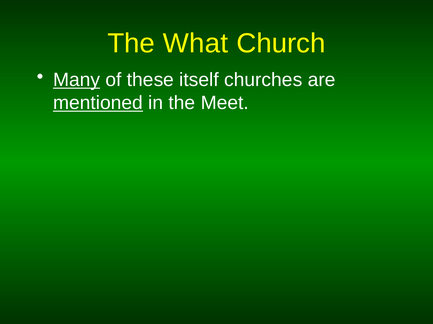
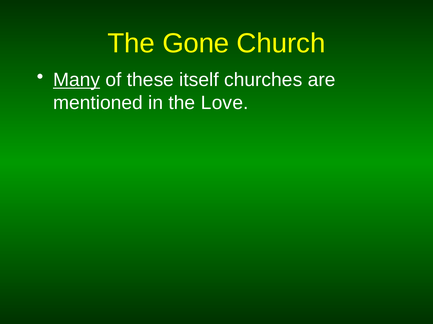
What: What -> Gone (196, 43)
mentioned underline: present -> none (98, 103)
Meet: Meet -> Love (225, 103)
